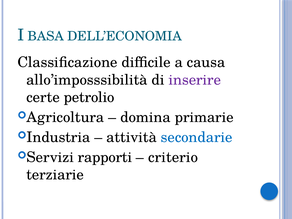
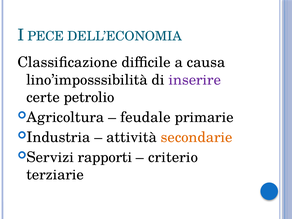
BASA: BASA -> PECE (46, 36)
allo’imposssibilità: allo’imposssibilità -> lino’imposssibilità (87, 80)
domina: domina -> feudale (145, 117)
secondarie colour: blue -> orange (197, 137)
